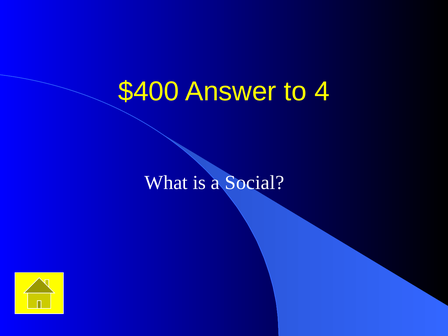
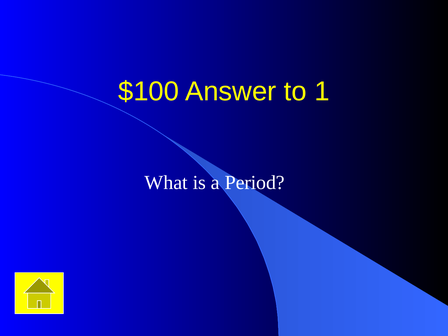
$400: $400 -> $100 (149, 91)
4: 4 -> 1 (322, 91)
Social: Social -> Period (255, 182)
